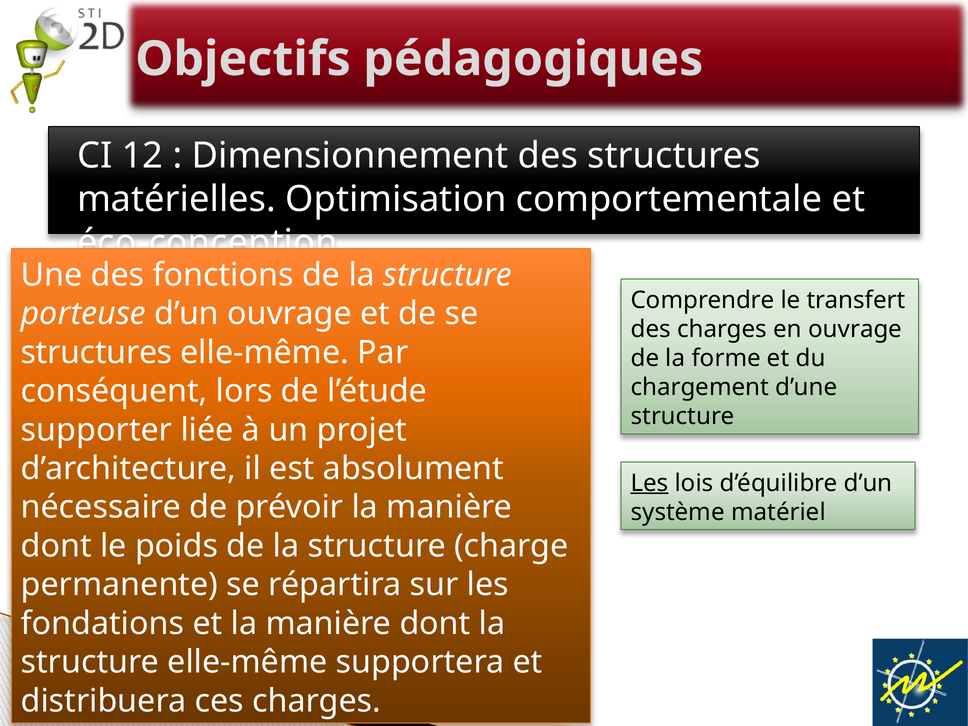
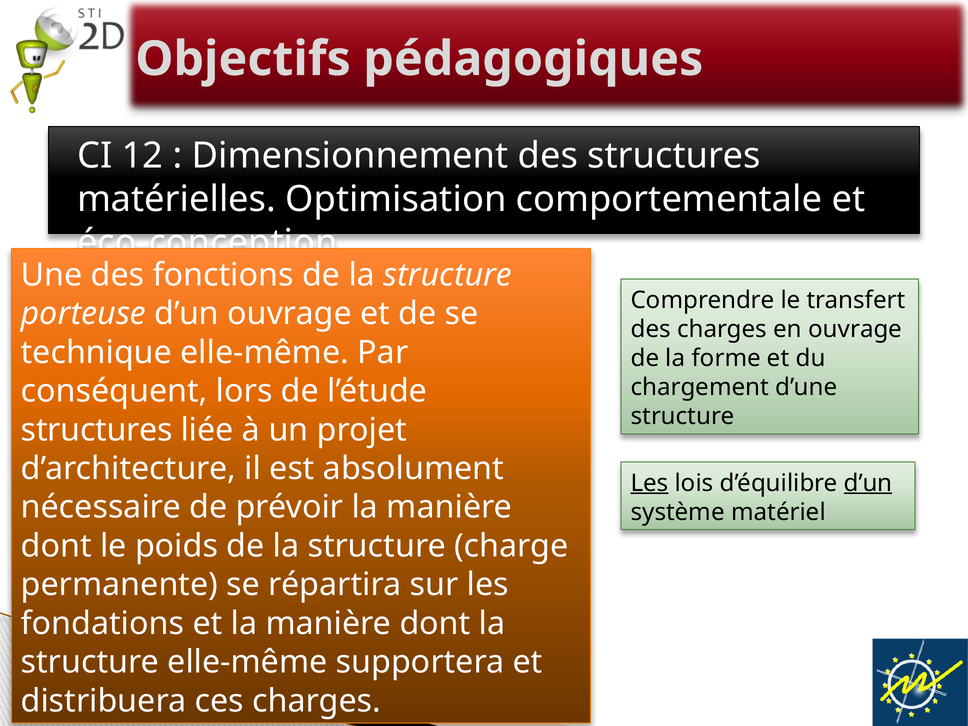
structures: structures -> technique (96, 352)
supporter: supporter -> structures (97, 430)
d’un underline: none -> present (868, 483)
